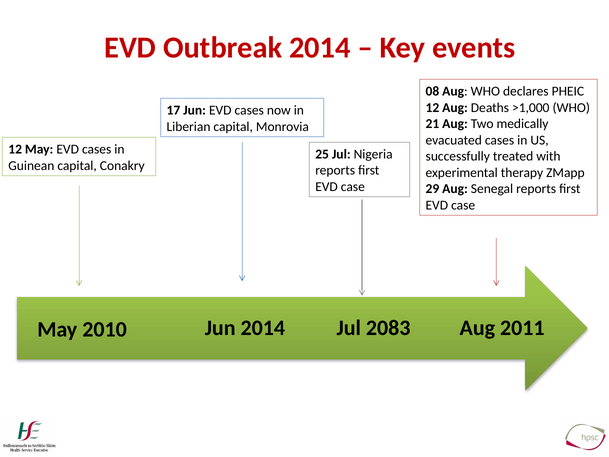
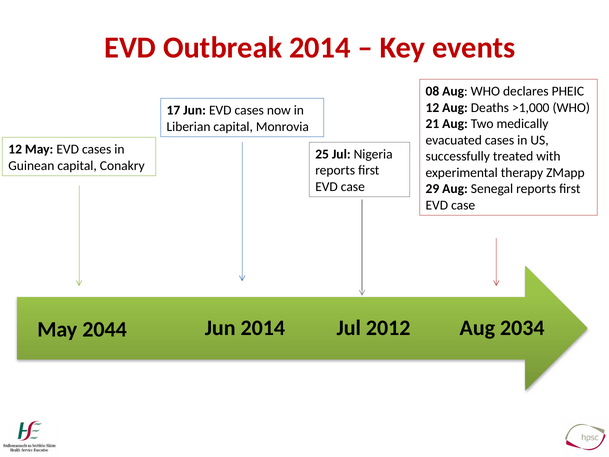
2083: 2083 -> 2012 (388, 328)
2011: 2011 -> 2034 (522, 328)
2010: 2010 -> 2044 (105, 329)
